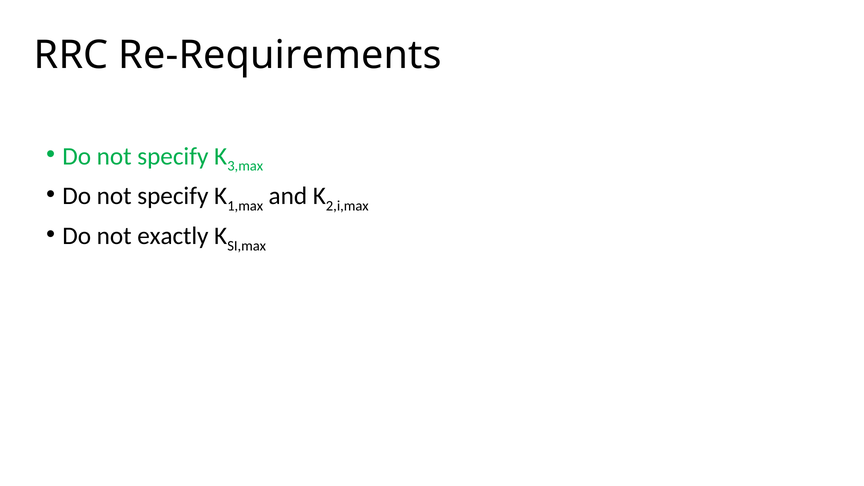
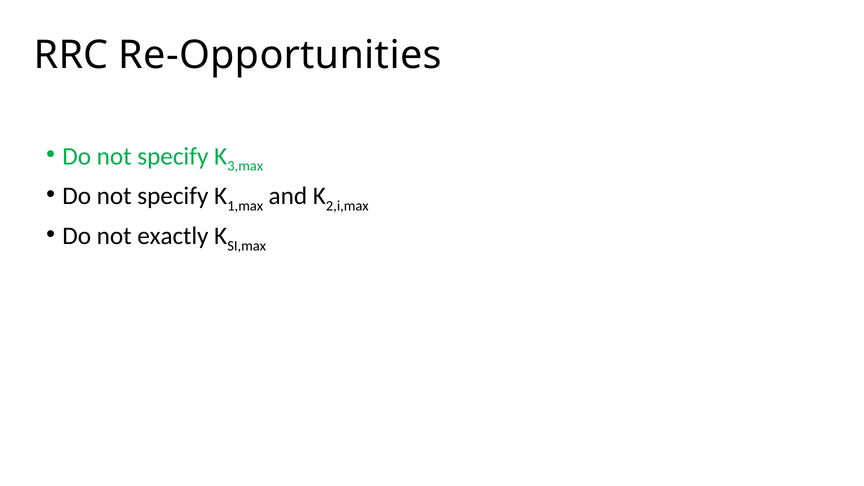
Re-Requirements: Re-Requirements -> Re-Opportunities (280, 55)
